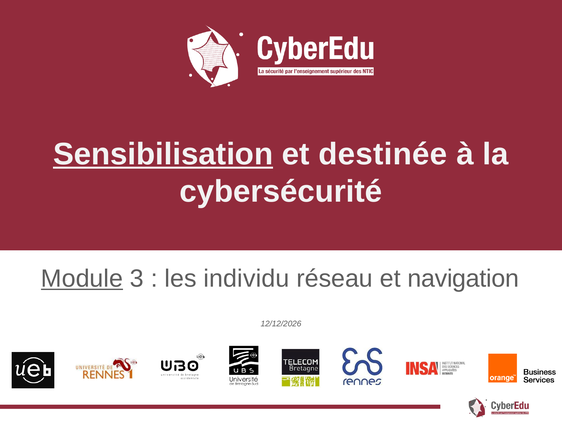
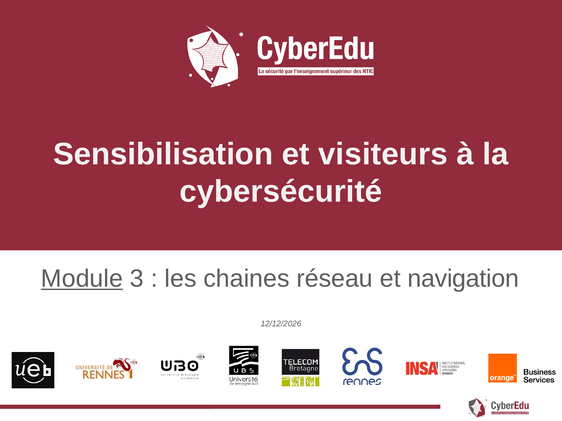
Sensibilisation underline: present -> none (163, 154)
destinée: destinée -> visiteurs (383, 154)
individu: individu -> chaines (247, 279)
